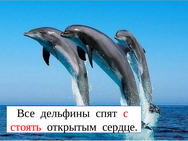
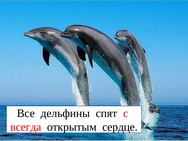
стоять: стоять -> всегда (26, 127)
